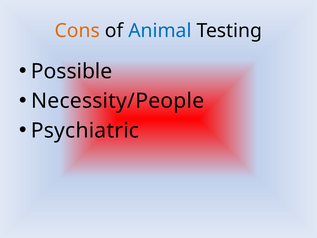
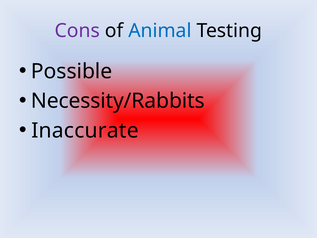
Cons colour: orange -> purple (77, 31)
Necessity/People: Necessity/People -> Necessity/Rabbits (118, 101)
Psychiatric: Psychiatric -> Inaccurate (85, 130)
